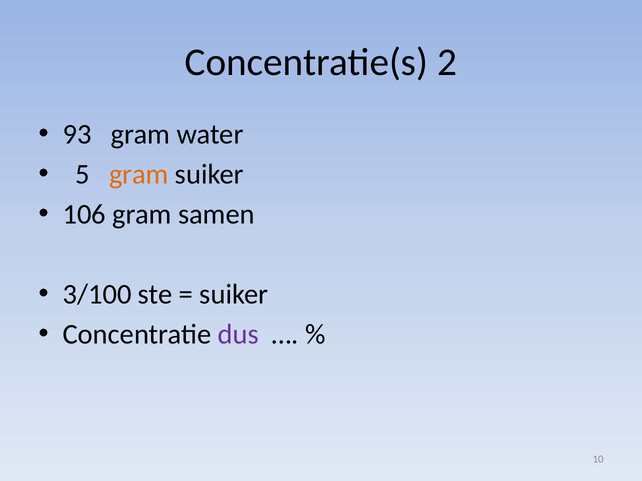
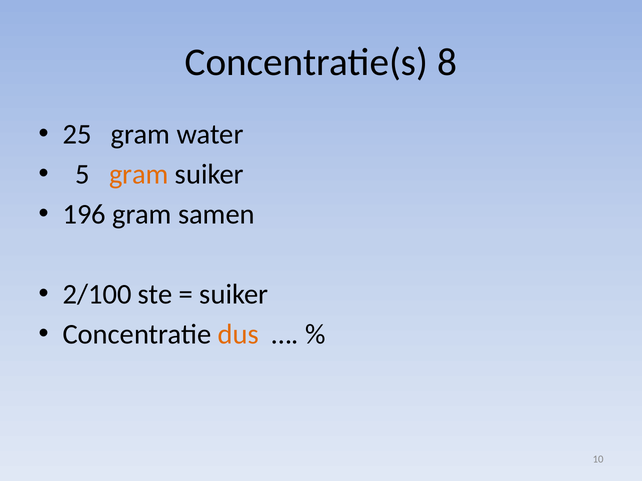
2: 2 -> 8 (447, 62)
93: 93 -> 25 (77, 135)
106: 106 -> 196 (84, 215)
3/100: 3/100 -> 2/100 (97, 295)
dus colour: purple -> orange (238, 334)
